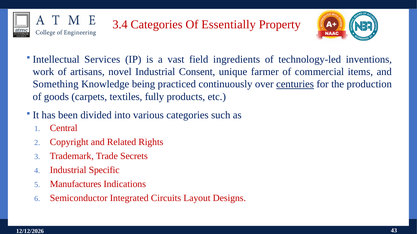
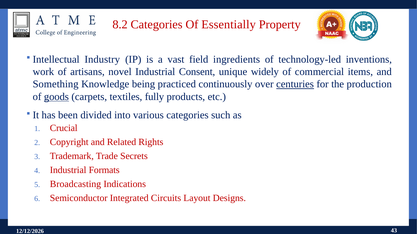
3.4: 3.4 -> 8.2 (120, 25)
Services: Services -> Industry (102, 59)
farmer: farmer -> widely (265, 72)
goods underline: none -> present (56, 97)
Central: Central -> Crucial (64, 128)
Specific: Specific -> Formats (104, 170)
Manufactures: Manufactures -> Broadcasting (76, 185)
